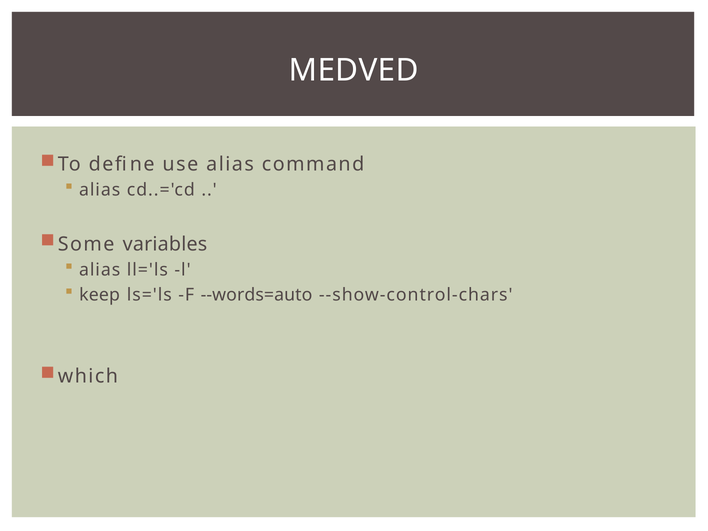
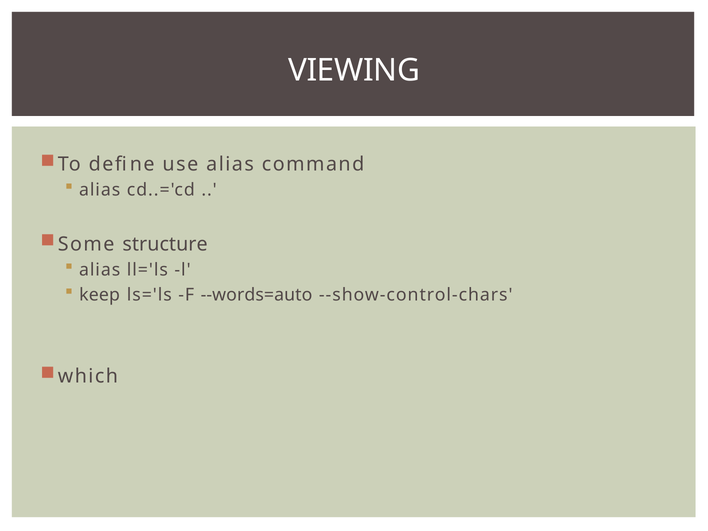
MEDVED: MEDVED -> VIEWING (354, 71)
variables: variables -> structure (165, 244)
